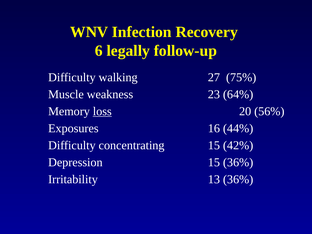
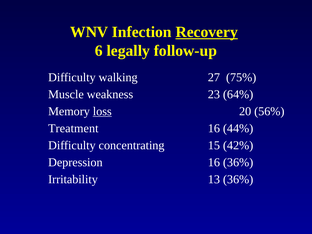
Recovery underline: none -> present (207, 32)
Exposures: Exposures -> Treatment (73, 128)
Depression 15: 15 -> 16 (214, 162)
